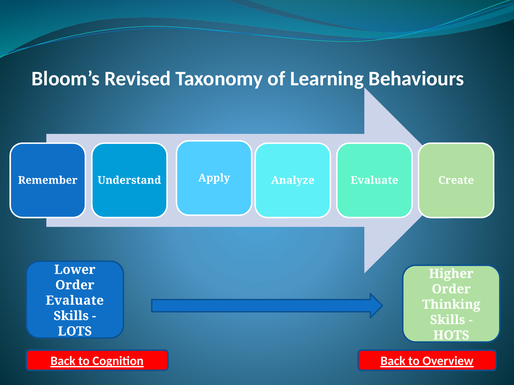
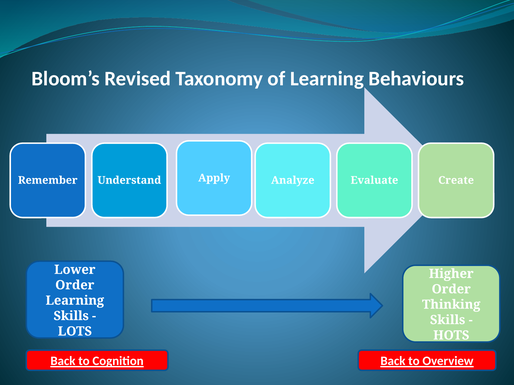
Evaluate: Evaluate -> Learning (75, 301)
